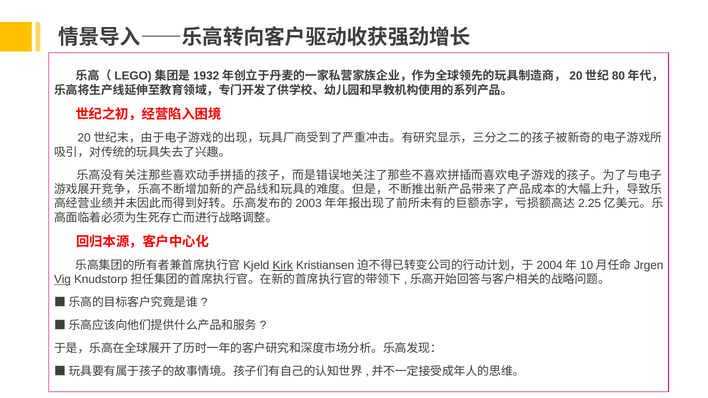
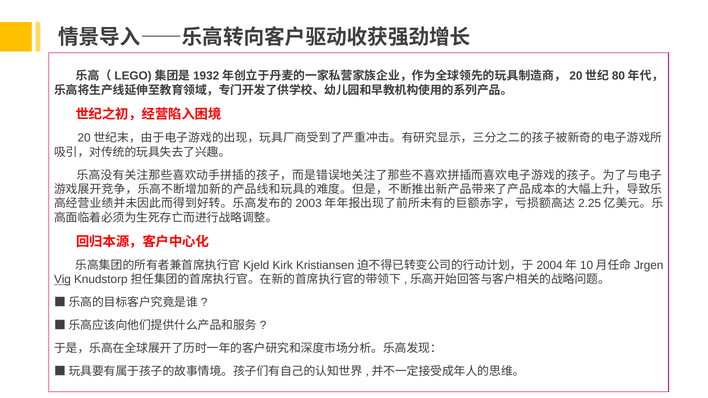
Kirk underline: present -> none (283, 266)
